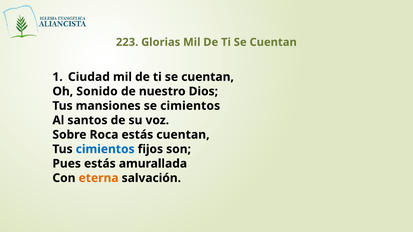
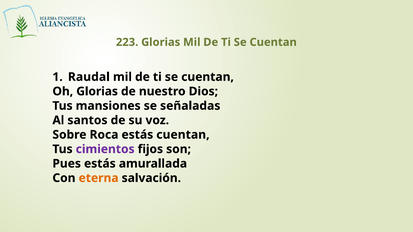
Ciudad: Ciudad -> Raudal (89, 77)
Oh Sonido: Sonido -> Glorias (97, 91)
se cimientos: cimientos -> señaladas (190, 106)
cimientos colour: blue -> purple (105, 149)
